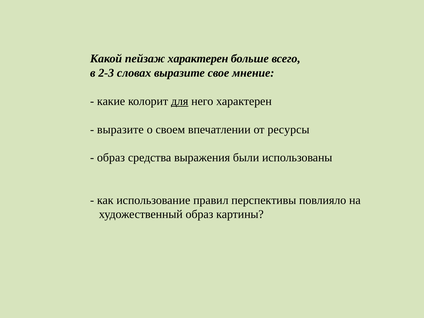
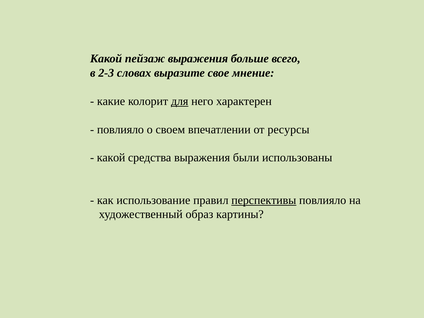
пейзаж характерен: характерен -> выражения (198, 59)
выразите: выразите -> повлияло (120, 129)
образ: образ -> какой (111, 158)
перспективы underline: none -> present (264, 200)
